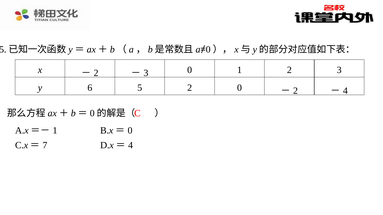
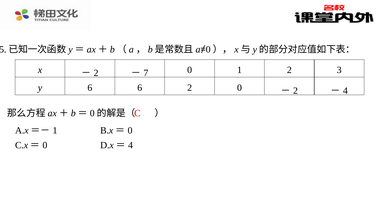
3: 3 -> 7 (146, 73)
6 5: 5 -> 6 (140, 88)
7: 7 -> 0 (45, 146)
